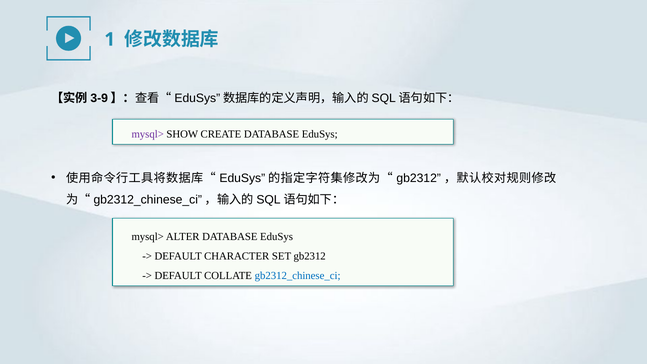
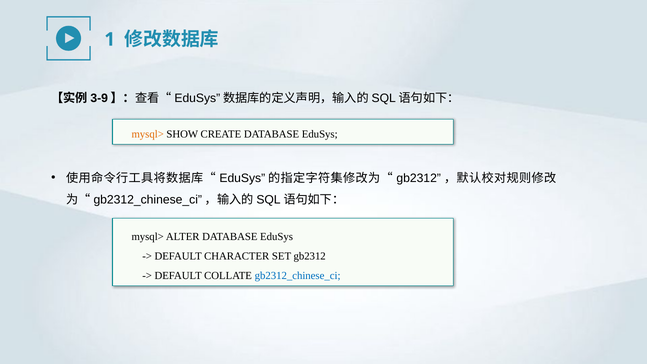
mysql> colour: purple -> orange (148, 134)
